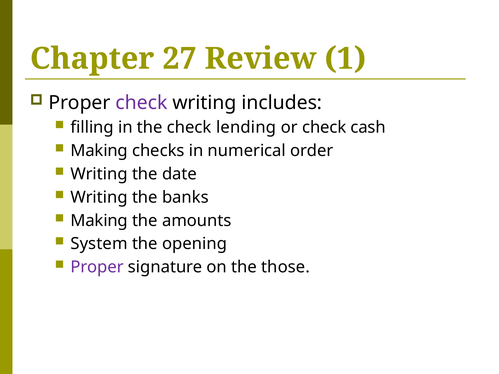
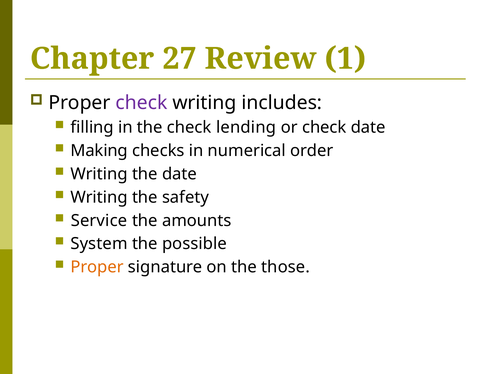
check cash: cash -> date (368, 128)
banks: banks -> safety (185, 197)
Making: Making -> Service (99, 221)
opening: opening -> possible (194, 244)
Proper colour: purple -> orange (97, 267)
